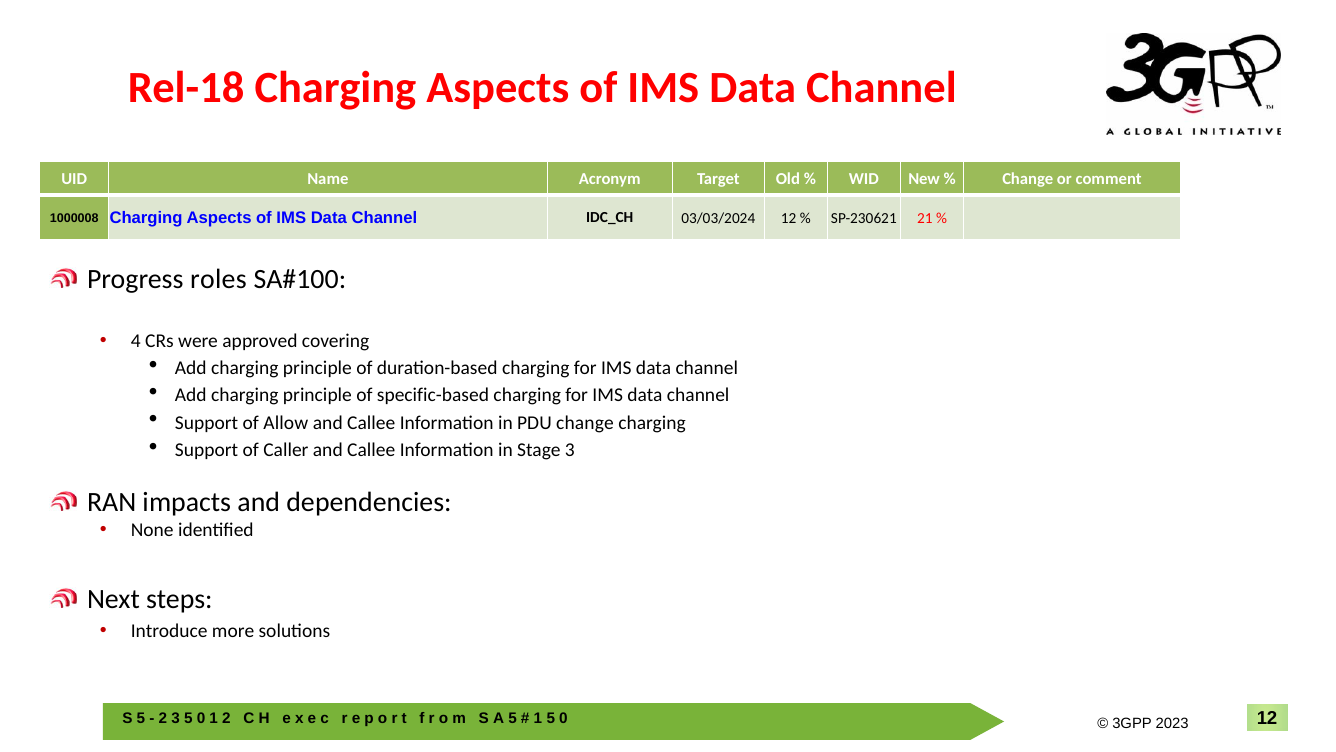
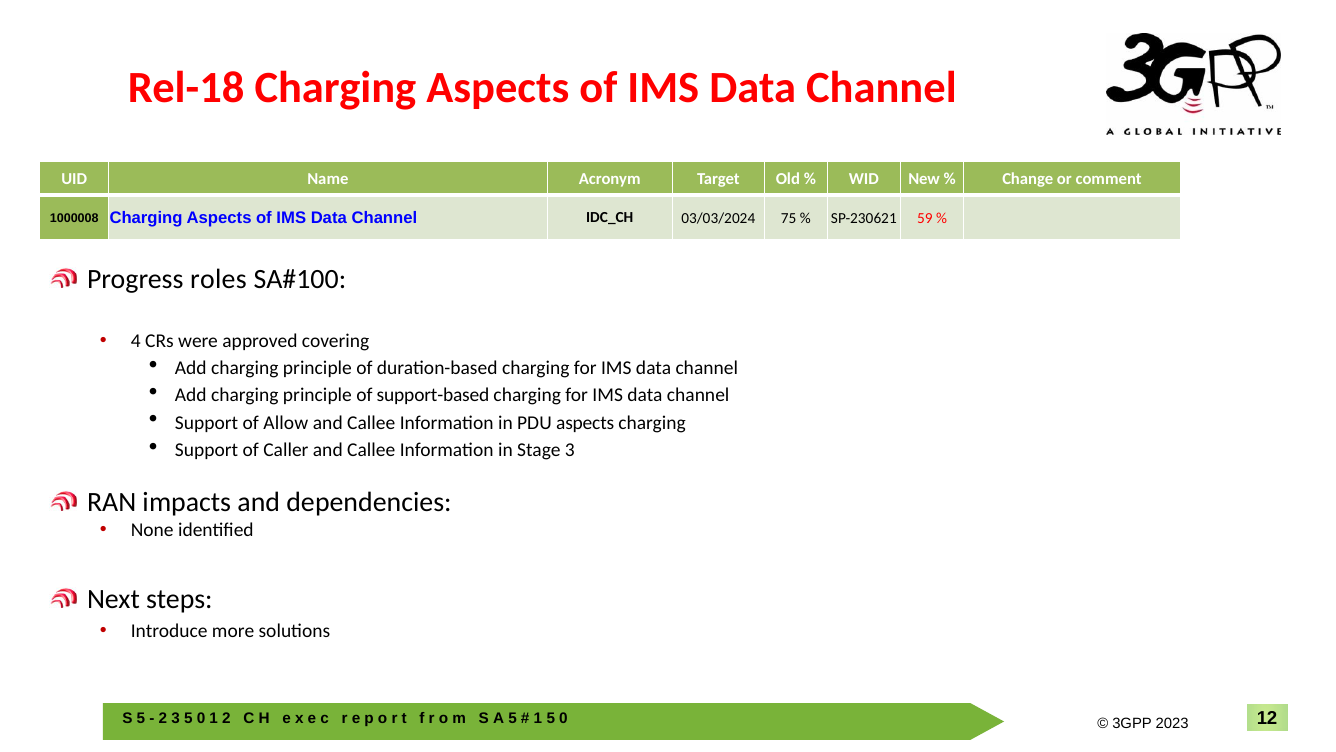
03/03/2024 12: 12 -> 75 (789, 218)
21: 21 -> 59 (925, 218)
specific-based: specific-based -> support-based (433, 395)
PDU change: change -> aspects (585, 422)
